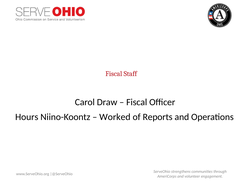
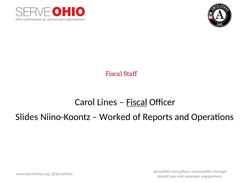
Draw: Draw -> Lines (107, 102)
Fiscal underline: none -> present (137, 102)
Hours: Hours -> Slides (27, 117)
